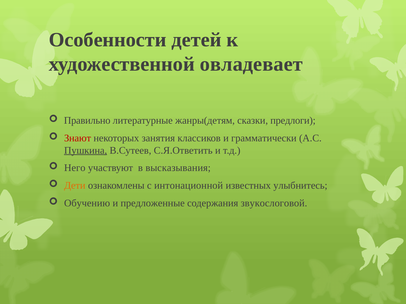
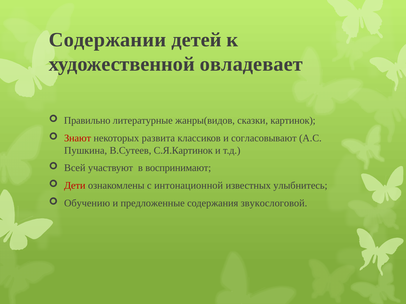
Особенности: Особенности -> Содержании (108, 40)
жанры(детям: жанры(детям -> жанры(видов (205, 121)
предлоги: предлоги -> картинок (293, 121)
занятия: занятия -> развита (158, 138)
грамматически: грамматически -> согласовывают (264, 138)
Пушкина underline: present -> none (86, 151)
С.Я.Ответить: С.Я.Ответить -> С.Я.Картинок (183, 151)
Него: Него -> Всей (75, 168)
высказывания: высказывания -> воспринимают (178, 168)
Дети colour: orange -> red (75, 186)
